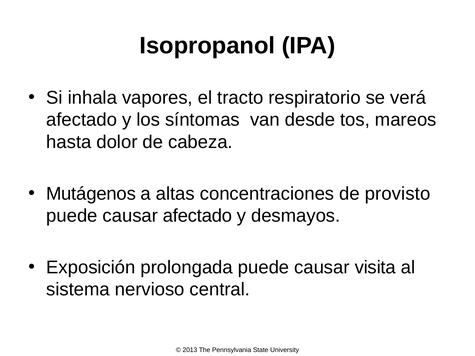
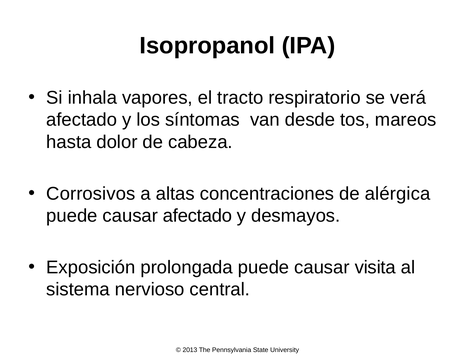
Mutágenos: Mutágenos -> Corrosivos (91, 194)
provisto: provisto -> alérgica (398, 194)
